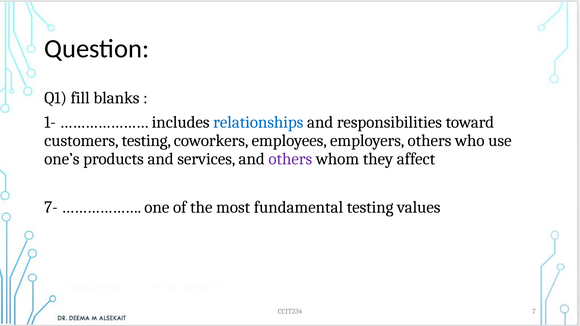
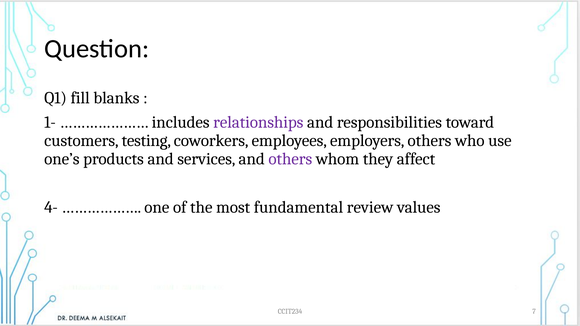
relationships colour: blue -> purple (258, 122)
7-: 7- -> 4- (51, 208)
fundamental testing: testing -> review (370, 208)
